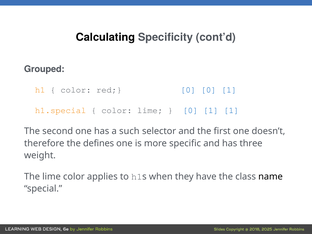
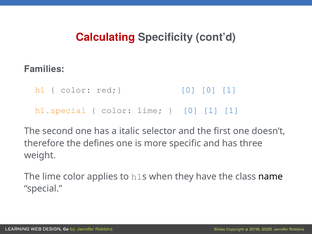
Calculating colour: black -> red (105, 37)
Grouped: Grouped -> Families (44, 69)
such: such -> italic (129, 131)
